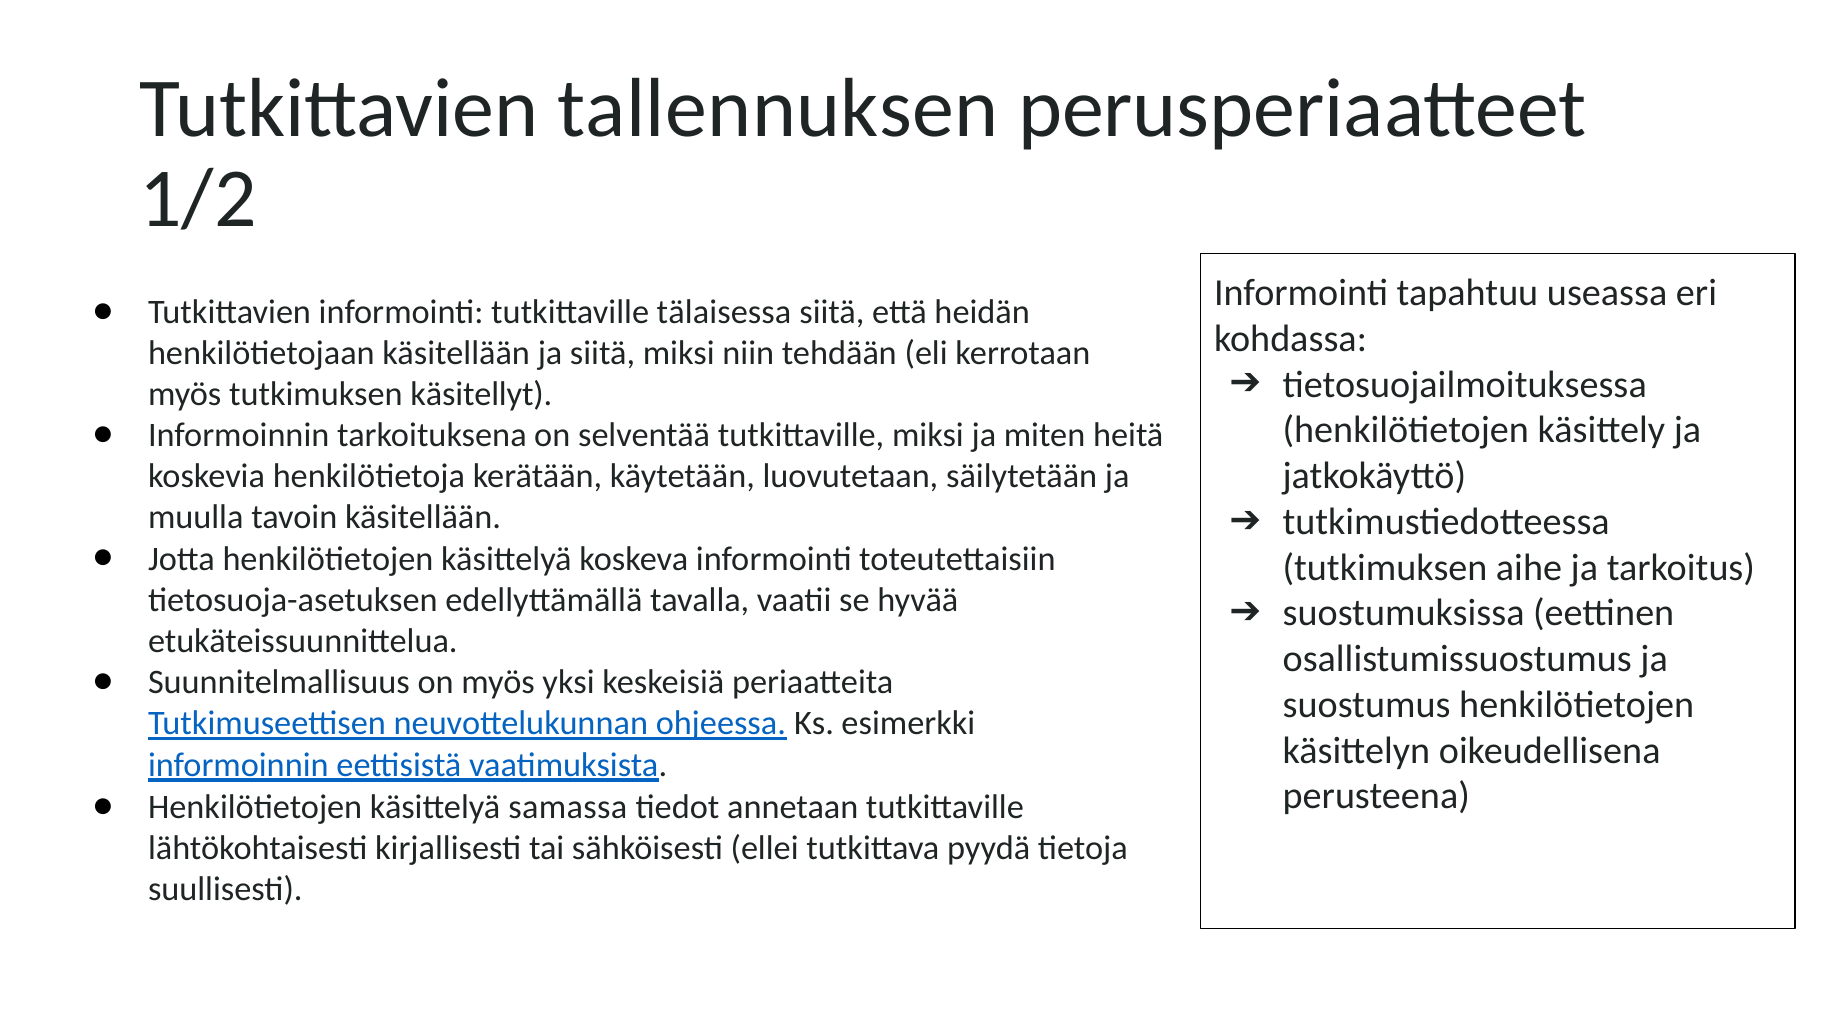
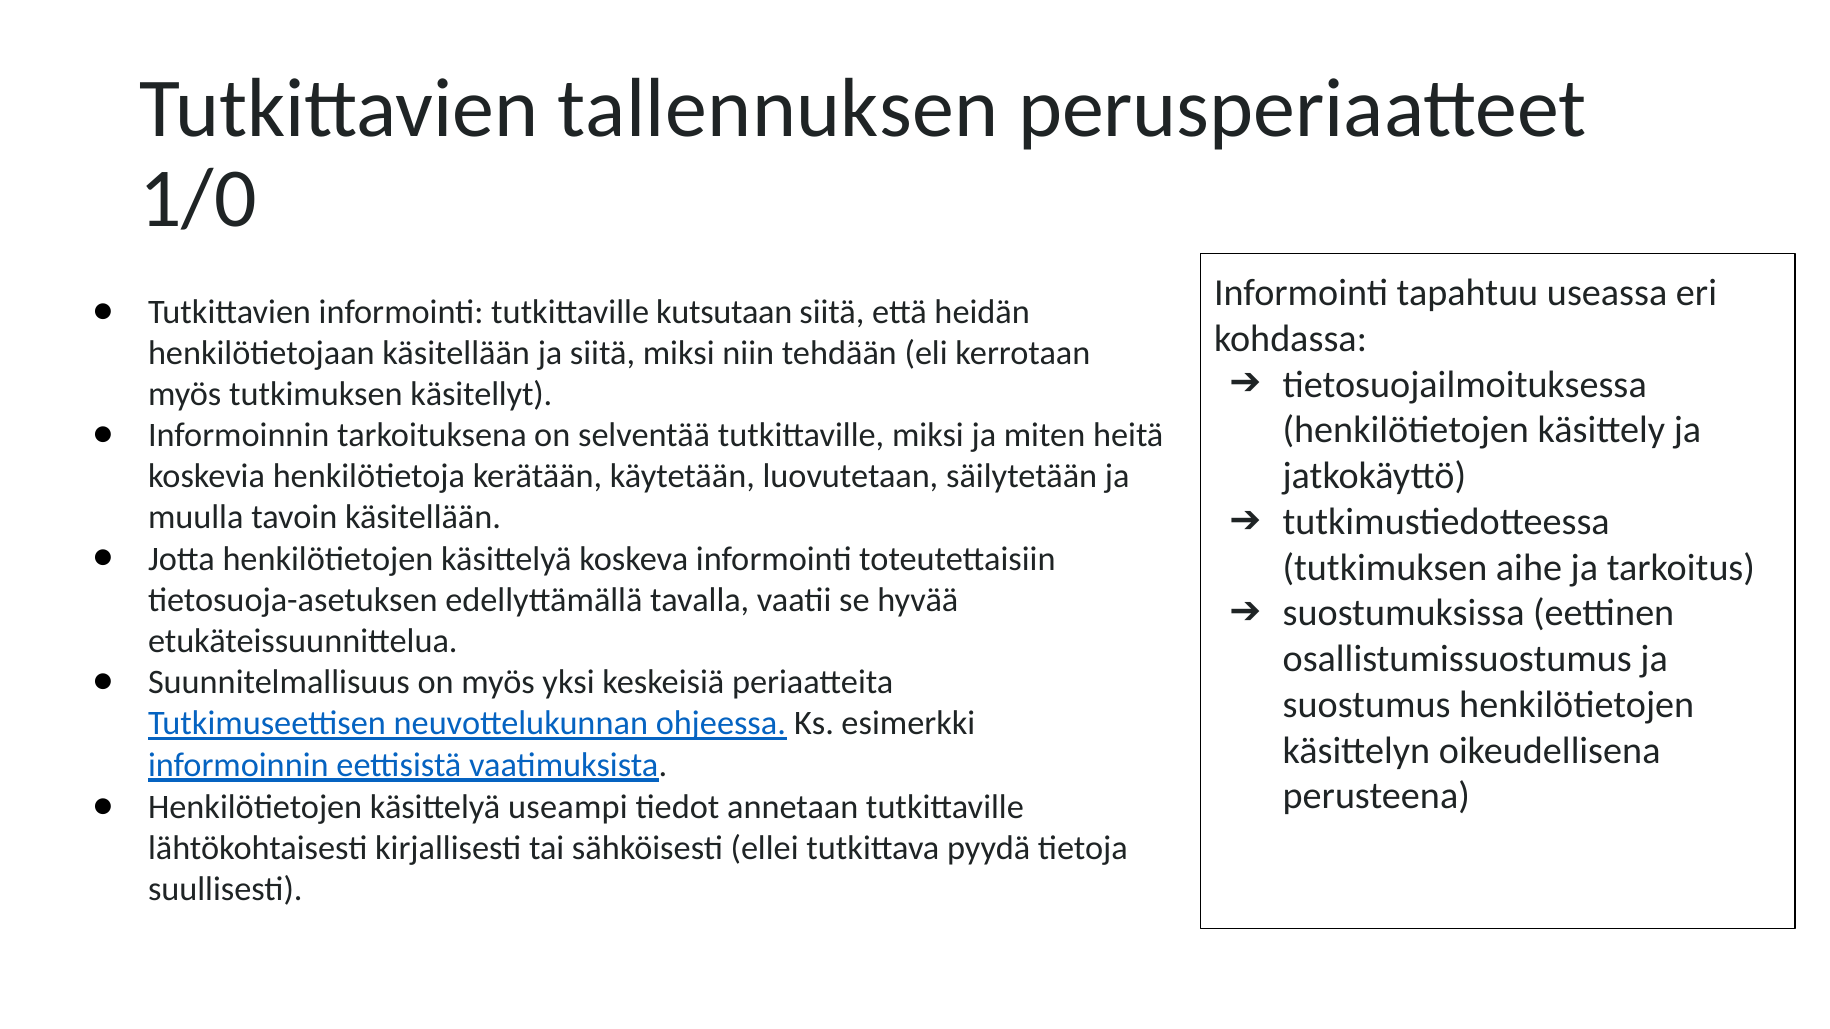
1/2: 1/2 -> 1/0 (198, 199)
tälaisessa: tälaisessa -> kutsutaan (724, 312)
samassa: samassa -> useampi (568, 807)
